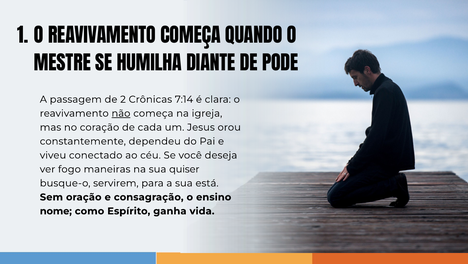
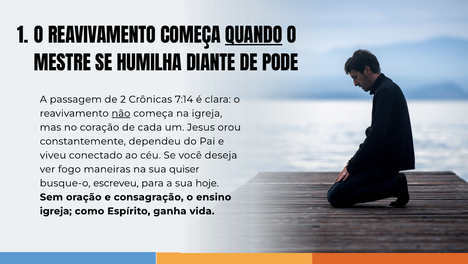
QUANDO underline: none -> present (254, 36)
servirem: servirem -> escreveu (116, 183)
está: está -> hoje (207, 183)
nome: nome -> igreja (56, 211)
